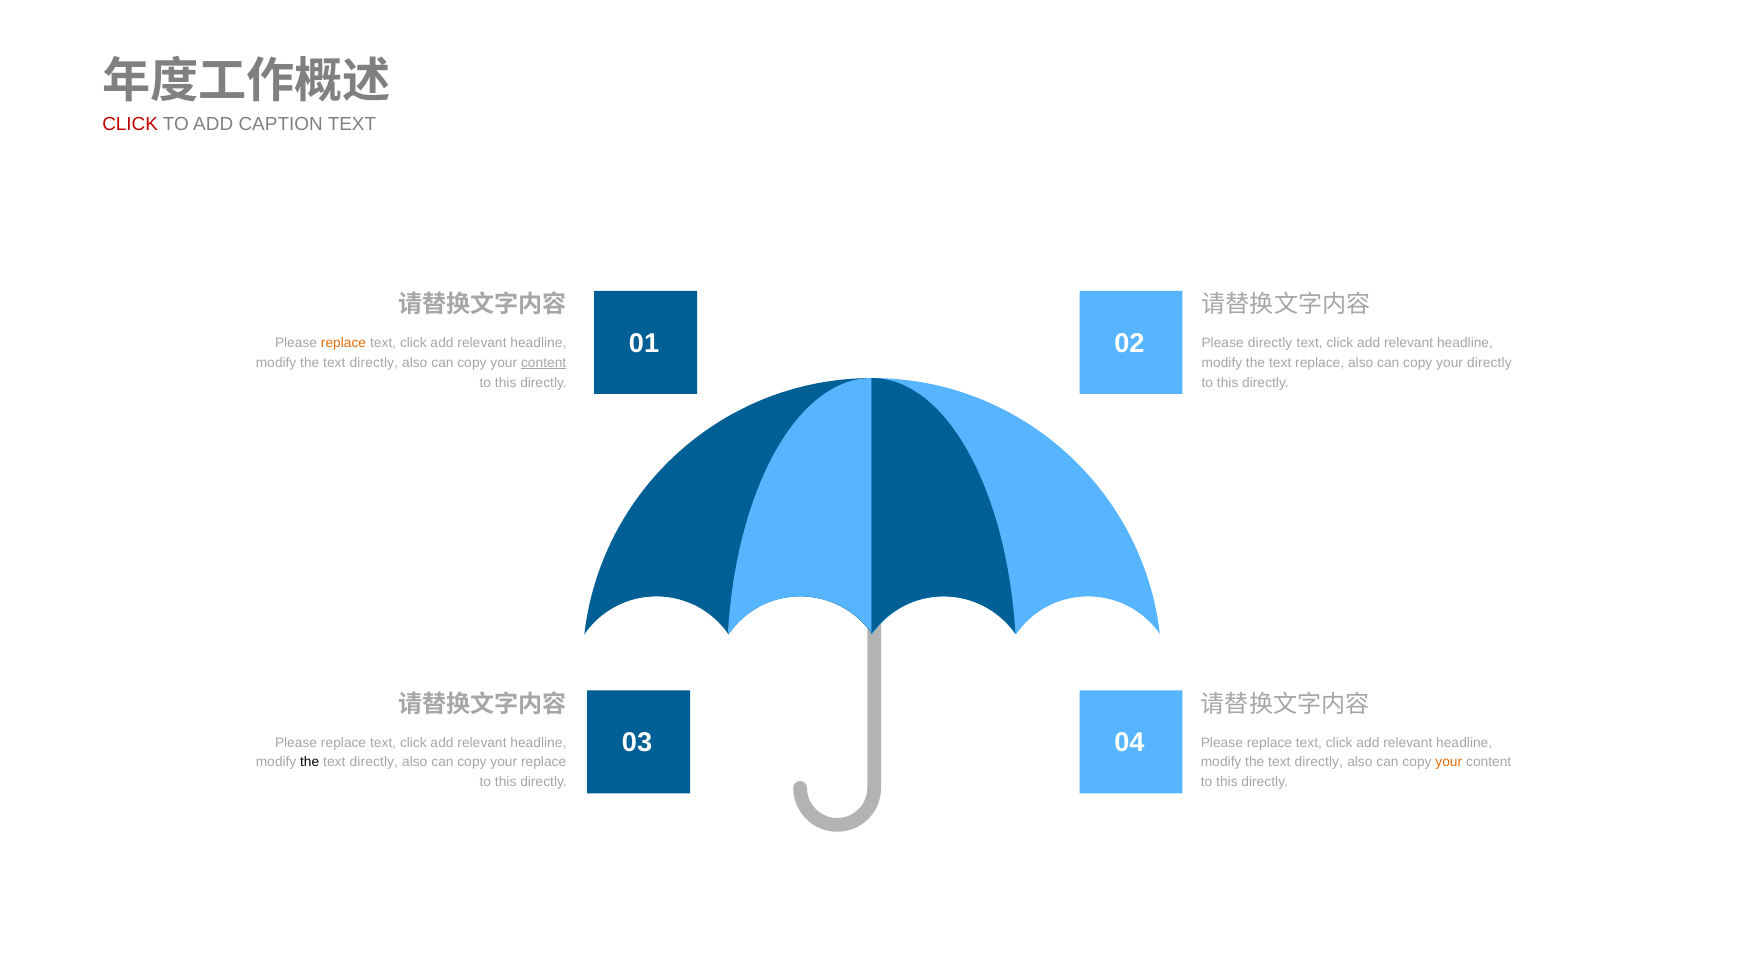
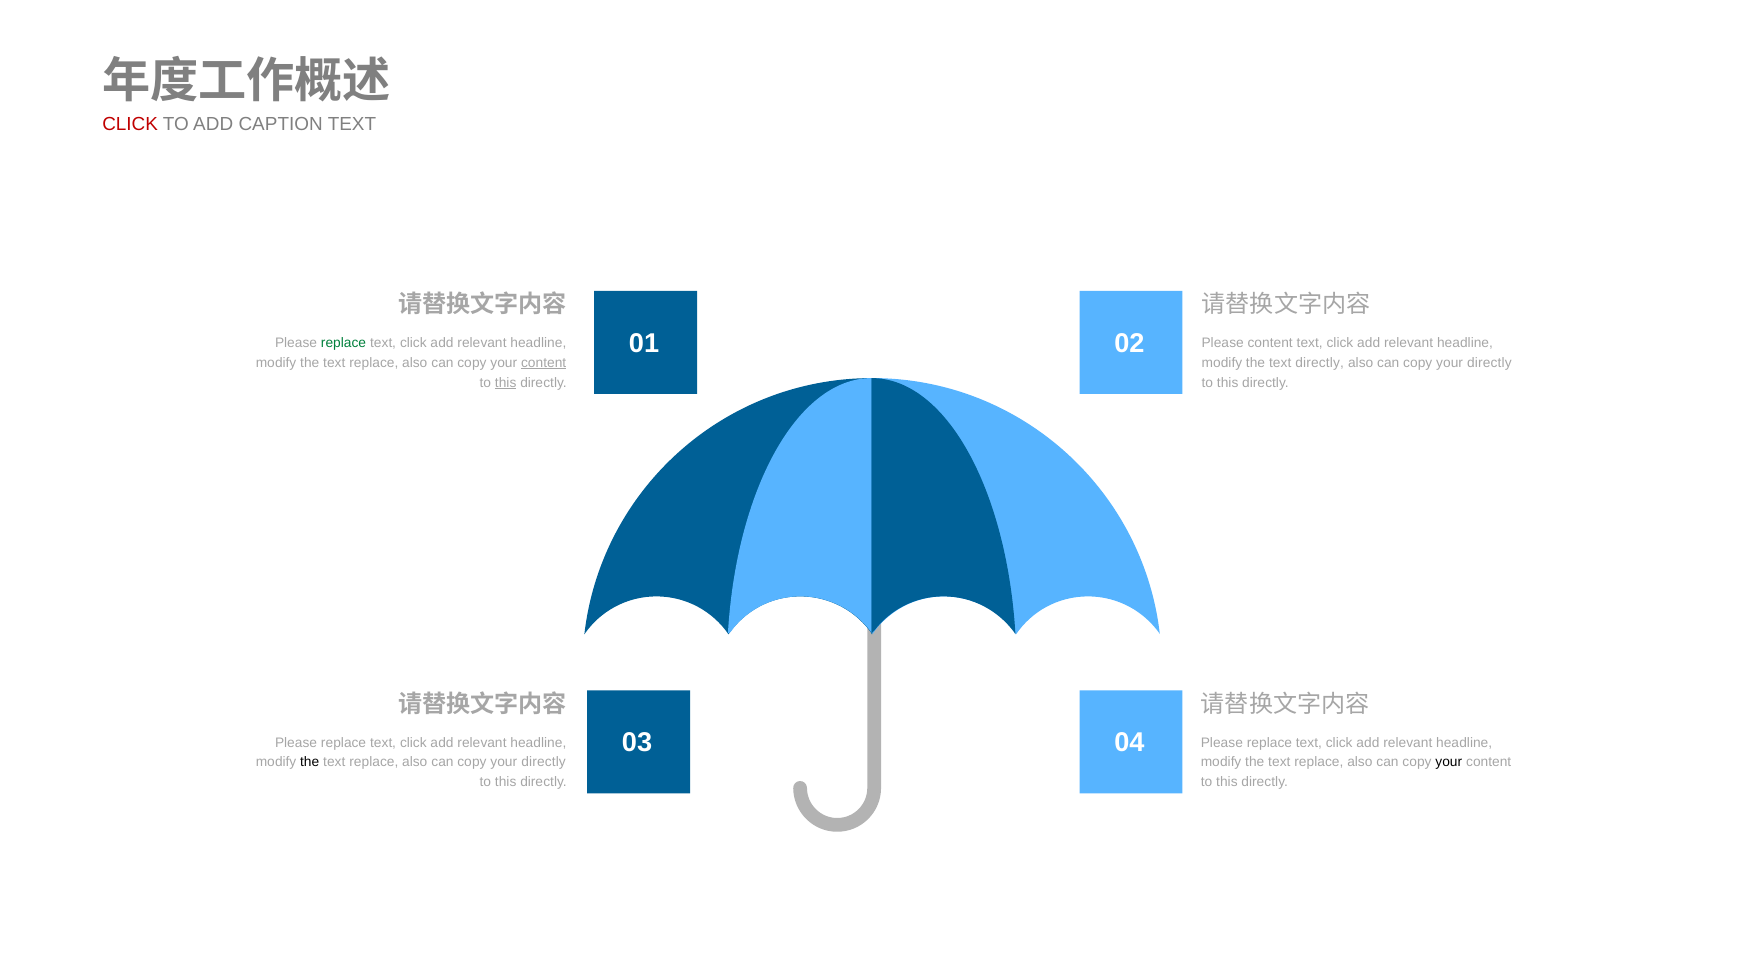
replace colour: orange -> green (344, 343)
Please directly: directly -> content (1270, 343)
directly: directly -> replace (374, 363)
text replace: replace -> directly (1320, 363)
this underline: none -> present (506, 383)
directly: directly -> replace (374, 763)
replace: replace -> directly (544, 763)
directly: directly -> replace (1319, 763)
your colour: orange -> black (1449, 763)
